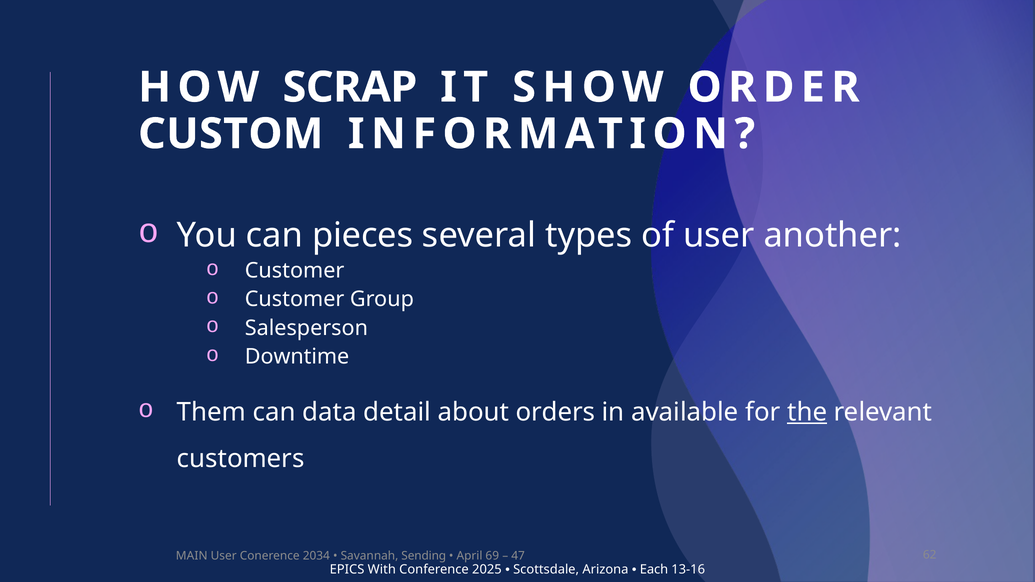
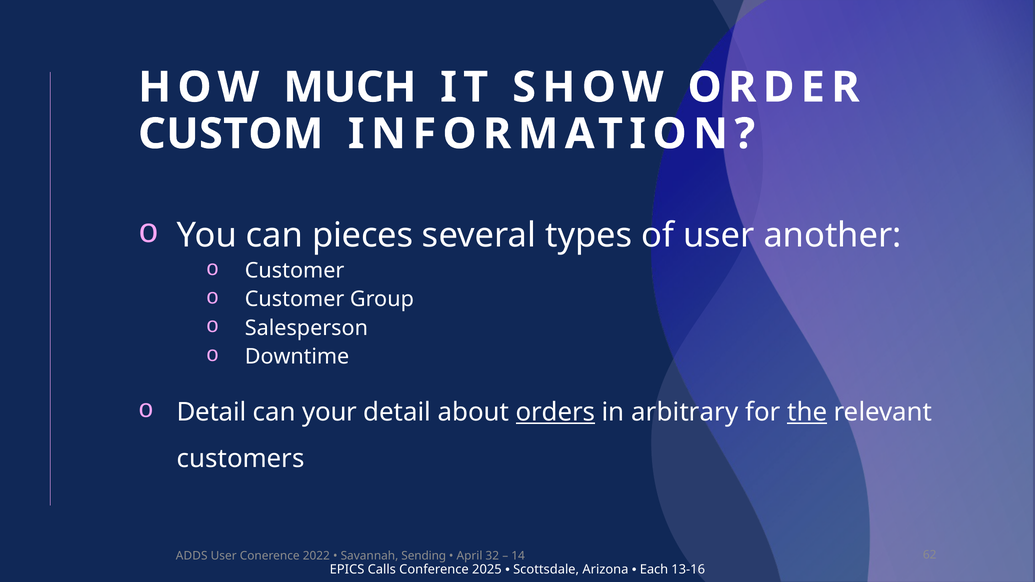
SCRAP: SCRAP -> MUCH (350, 87)
Them: Them -> Detail (212, 412)
data: data -> your (330, 412)
orders underline: none -> present (556, 412)
available: available -> arbitrary (685, 412)
MAIN: MAIN -> ADDS (192, 556)
2034: 2034 -> 2022 (316, 556)
69: 69 -> 32 (492, 556)
47: 47 -> 14 (518, 556)
With: With -> Calls (382, 570)
